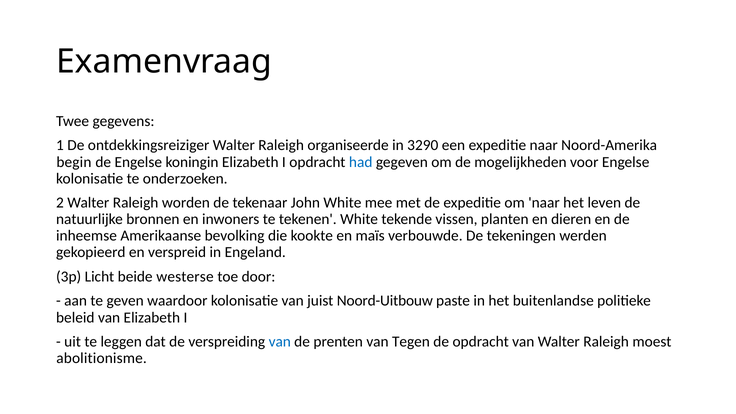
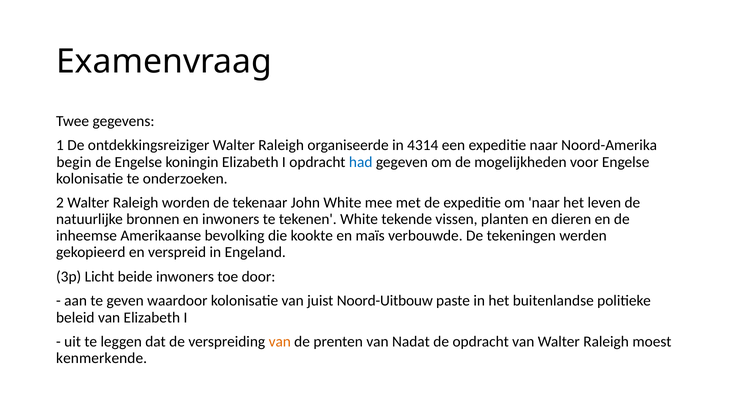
3290: 3290 -> 4314 (423, 145)
beide westerse: westerse -> inwoners (185, 277)
van colour: blue -> orange (280, 342)
Tegen: Tegen -> Nadat (411, 342)
abolitionisme: abolitionisme -> kenmerkende (102, 358)
